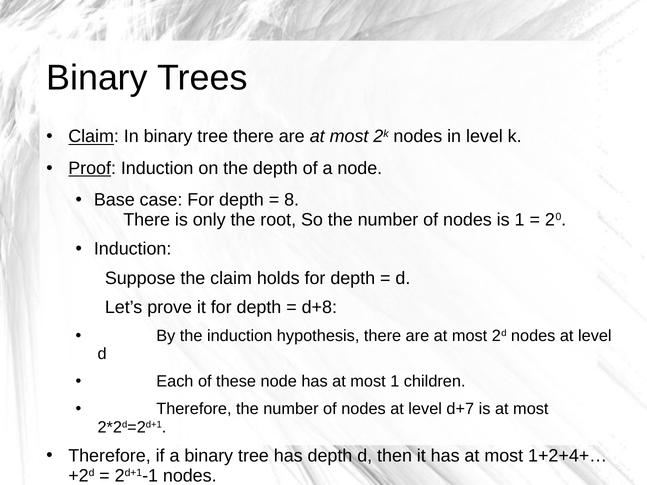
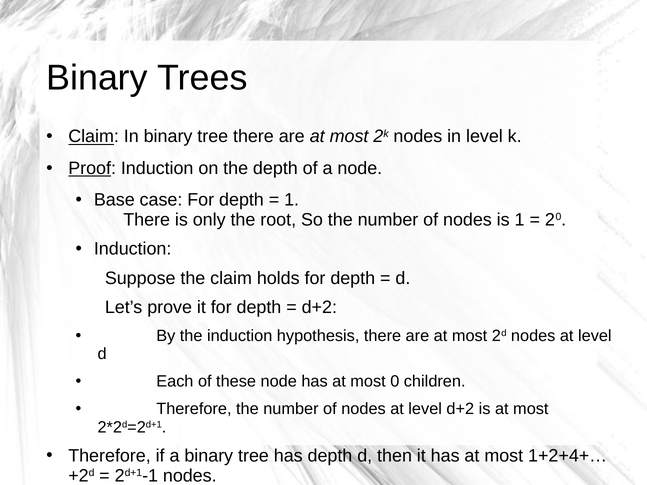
8: 8 -> 1 (292, 200)
d+8: d+8 -> d+2 (319, 308)
most 1: 1 -> 0 (395, 382)
level d+7: d+7 -> d+2 (460, 409)
